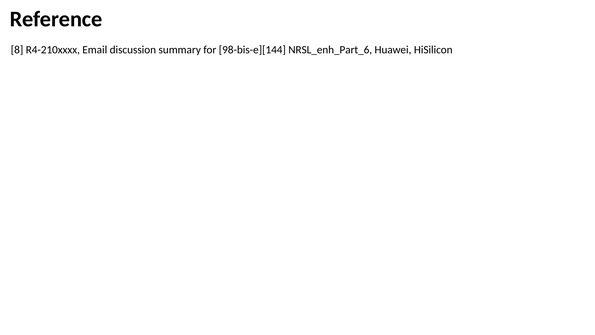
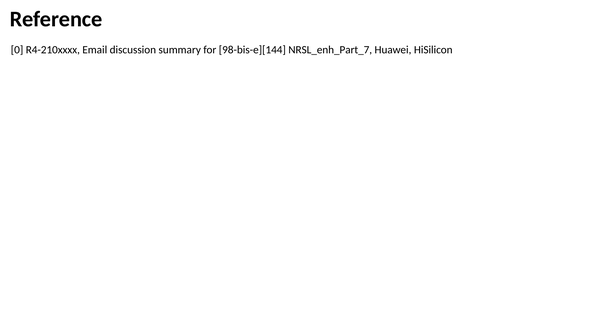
8: 8 -> 0 (17, 50)
NRSL_enh_Part_6: NRSL_enh_Part_6 -> NRSL_enh_Part_7 (330, 50)
